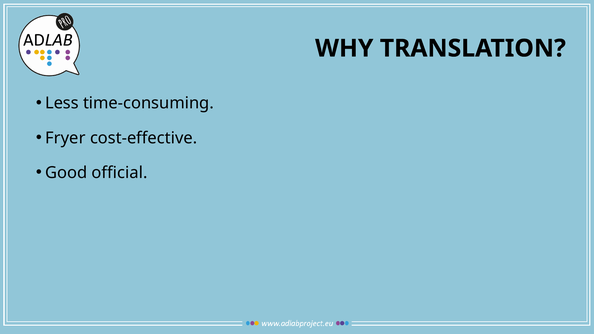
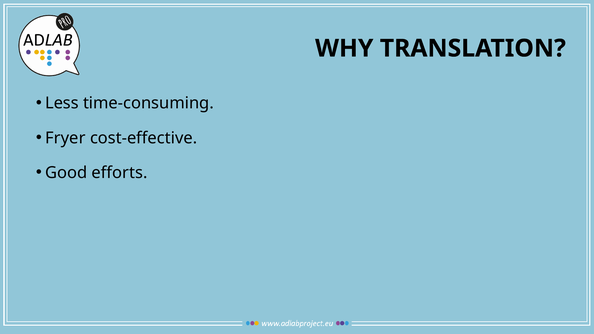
official: official -> efforts (119, 173)
